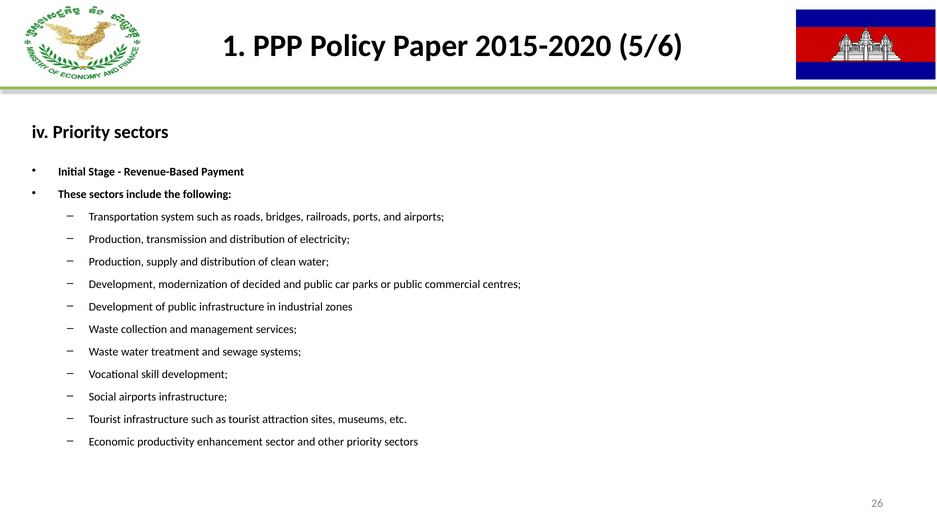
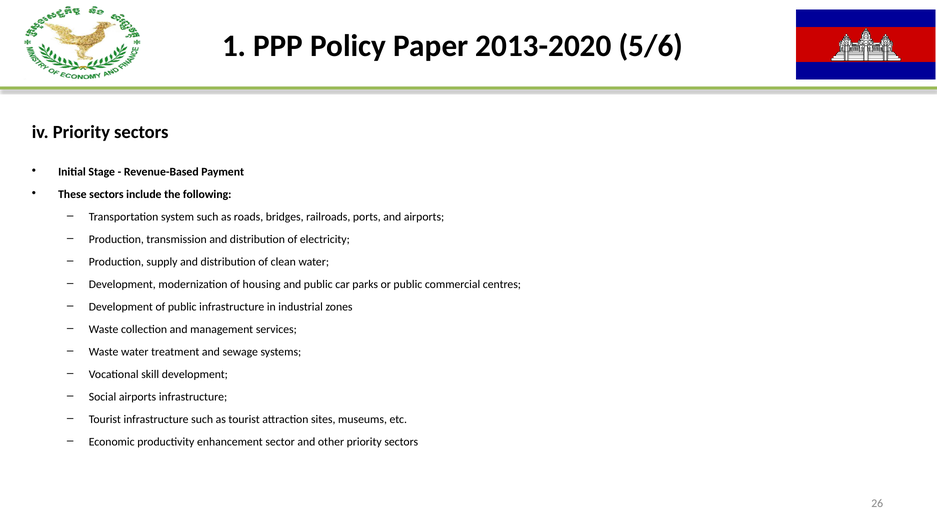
2015-2020: 2015-2020 -> 2013-2020 (543, 46)
decided: decided -> housing (262, 284)
